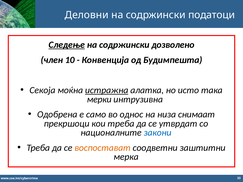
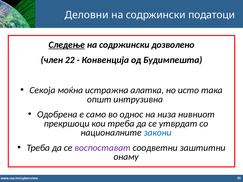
10: 10 -> 22 (70, 60)
истражна underline: present -> none (107, 90)
мерки: мерки -> општ (99, 99)
снимаат: снимаат -> нивниот (196, 115)
воспостават colour: orange -> purple (103, 148)
мерка: мерка -> онаму (126, 157)
